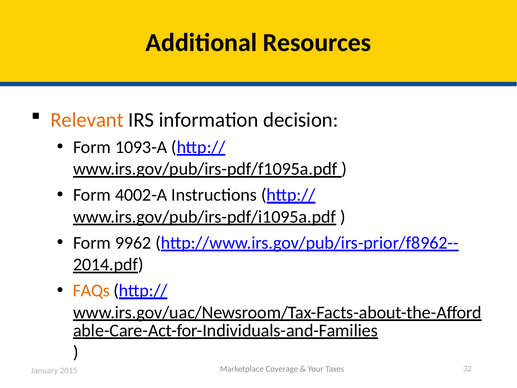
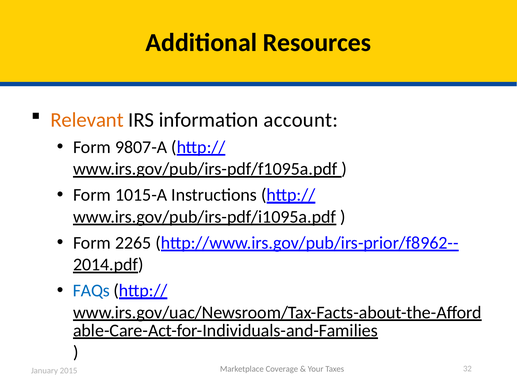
decision: decision -> account (301, 120)
1093-A: 1093-A -> 9807-A (141, 147)
4002-A: 4002-A -> 1015-A (141, 195)
9962: 9962 -> 2265 (133, 243)
FAQs colour: orange -> blue (91, 290)
